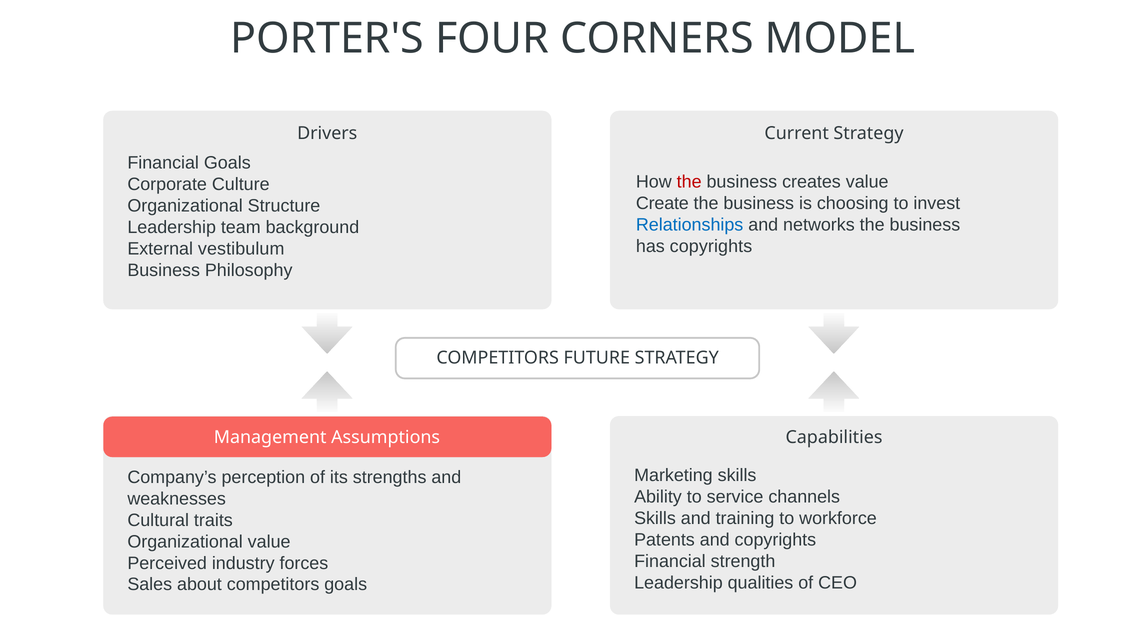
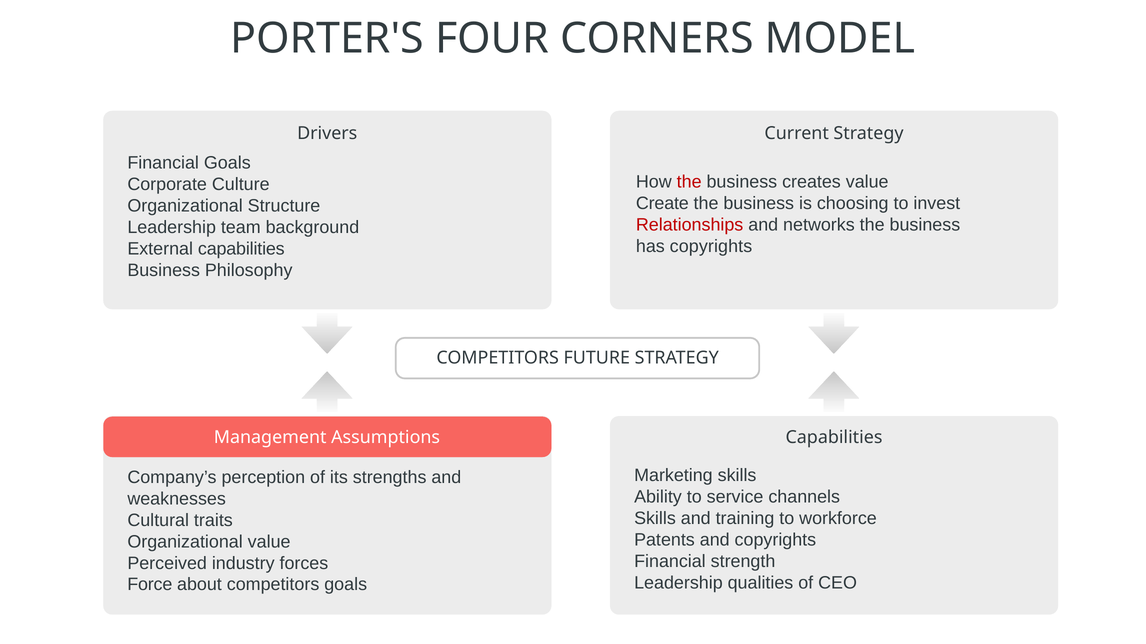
Relationships colour: blue -> red (690, 225)
External vestibulum: vestibulum -> capabilities (241, 249)
Sales: Sales -> Force (150, 585)
